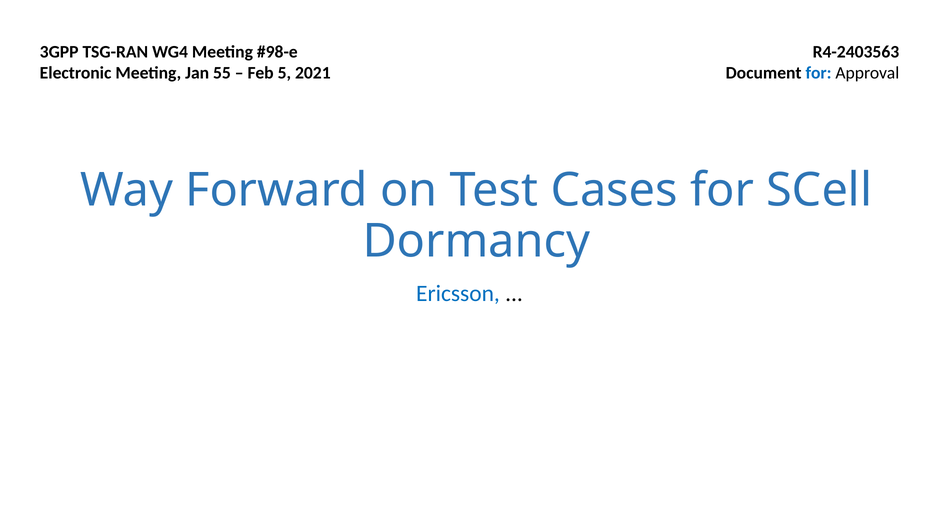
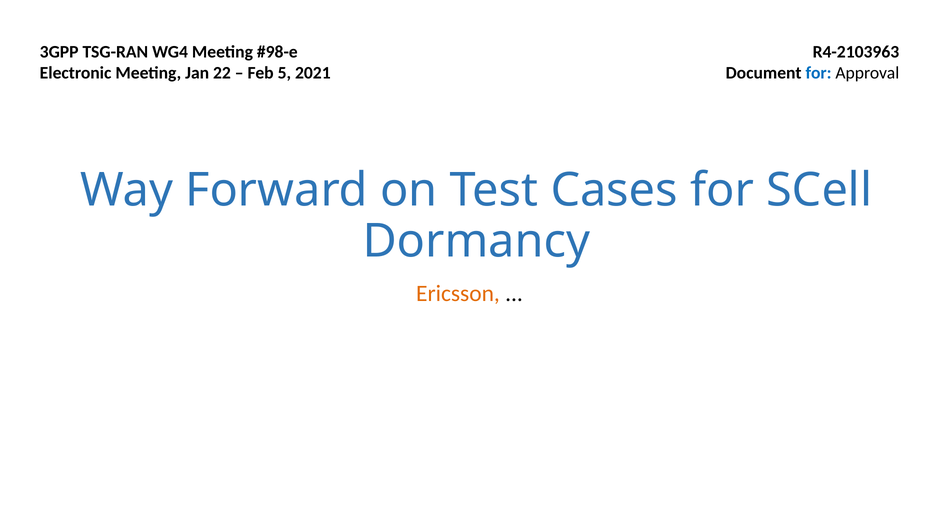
R4-2403563: R4-2403563 -> R4-2103963 (856, 52)
55: 55 -> 22 (222, 73)
Ericsson colour: blue -> orange (458, 293)
